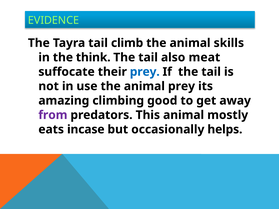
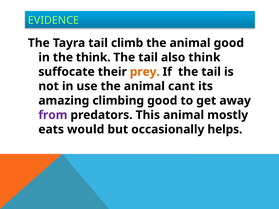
animal skills: skills -> good (229, 43)
also meat: meat -> think (204, 57)
prey colour: blue -> orange (145, 72)
animal prey: prey -> cant (181, 86)
incase: incase -> would (86, 130)
